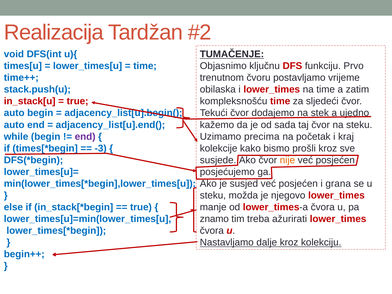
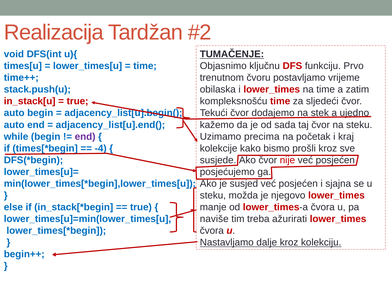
-3: -3 -> -4 (101, 148)
nije colour: orange -> red (287, 160)
grana: grana -> sjajna (338, 184)
znamo: znamo -> naviše (214, 219)
